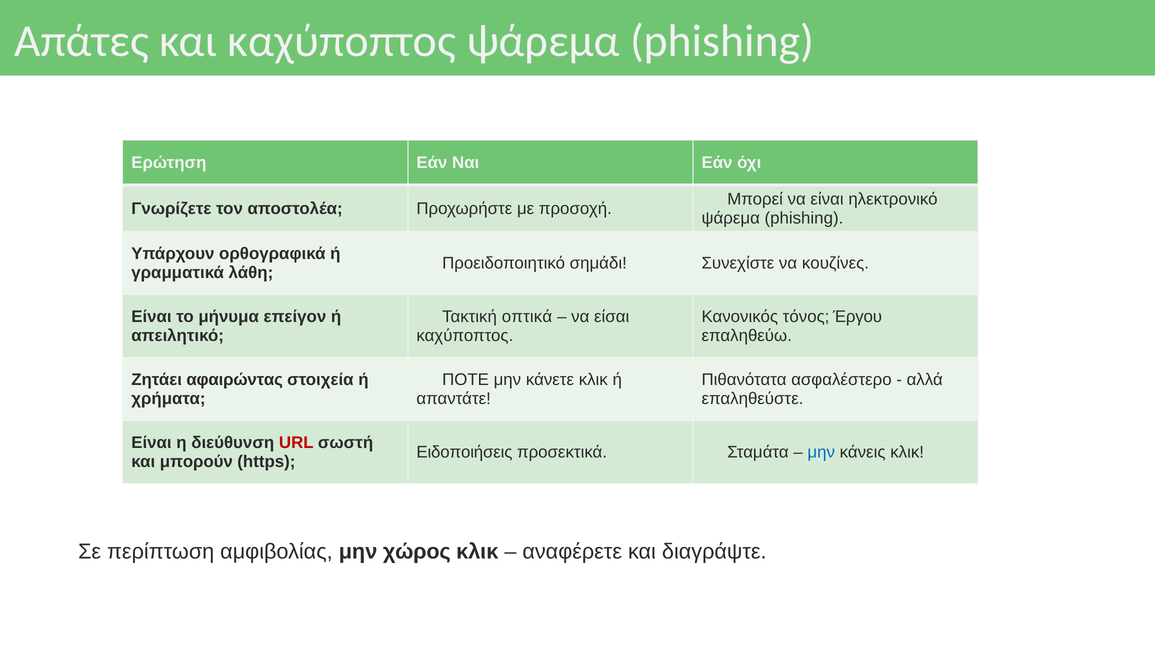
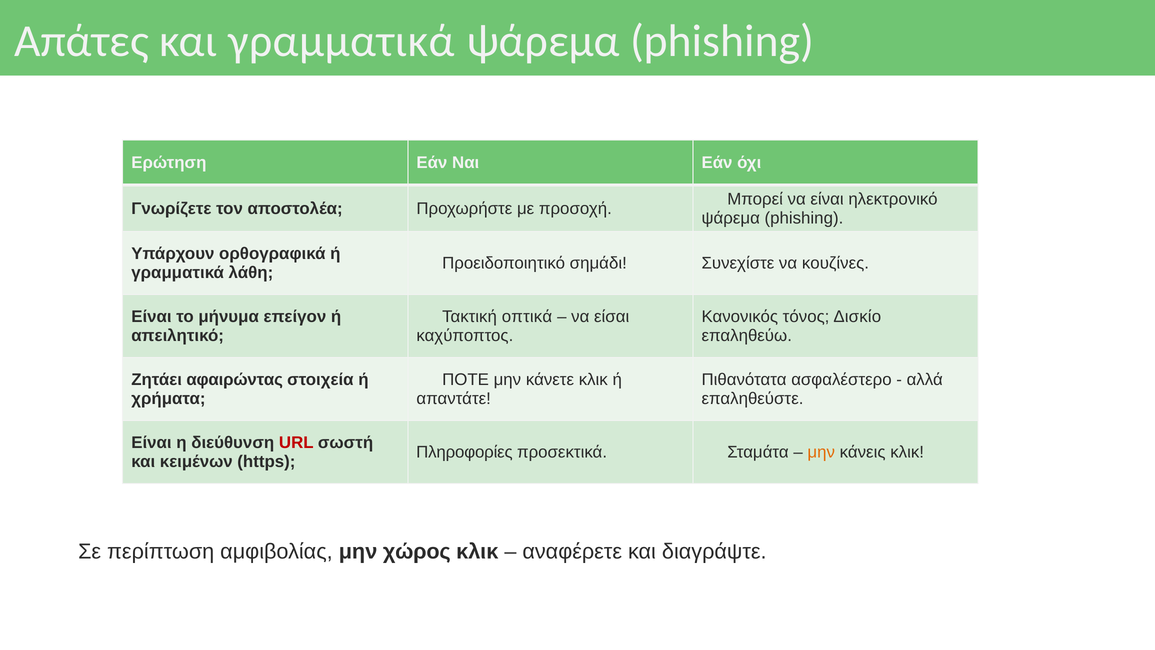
και καχύποπτος: καχύποπτος -> γραμματικά (342, 41)
Έργου: Έργου -> Δισκίο (857, 317)
Ειδοποιήσεις: Ειδοποιήσεις -> Πληροφορίες (464, 452)
μην colour: blue -> orange (821, 452)
μπορούν: μπορούν -> κειμένων (196, 461)
